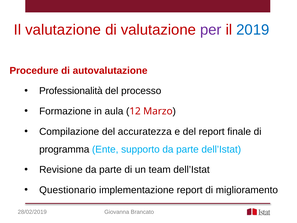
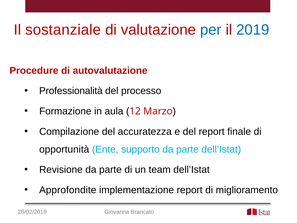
Il valutazione: valutazione -> sostanziale (63, 30)
per colour: purple -> blue (211, 30)
programma: programma -> opportunità (64, 149)
Questionario: Questionario -> Approfondite (68, 190)
